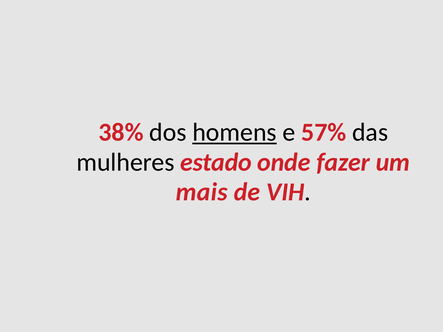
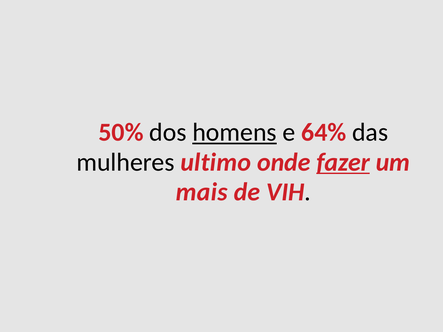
38%: 38% -> 50% (121, 133)
57%: 57% -> 64% (324, 133)
estado: estado -> ultimo (216, 162)
fazer underline: none -> present (343, 162)
